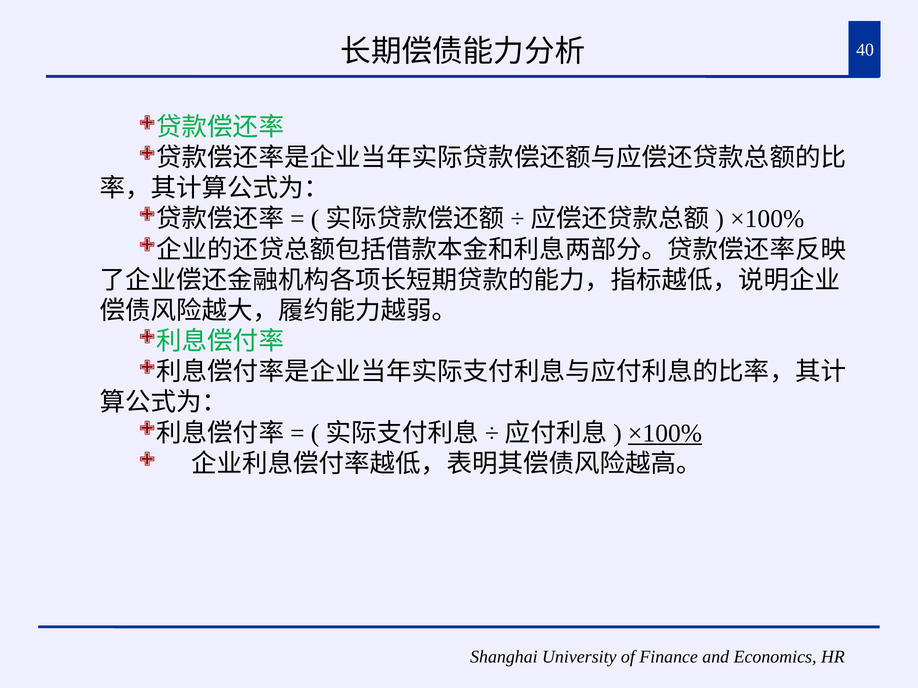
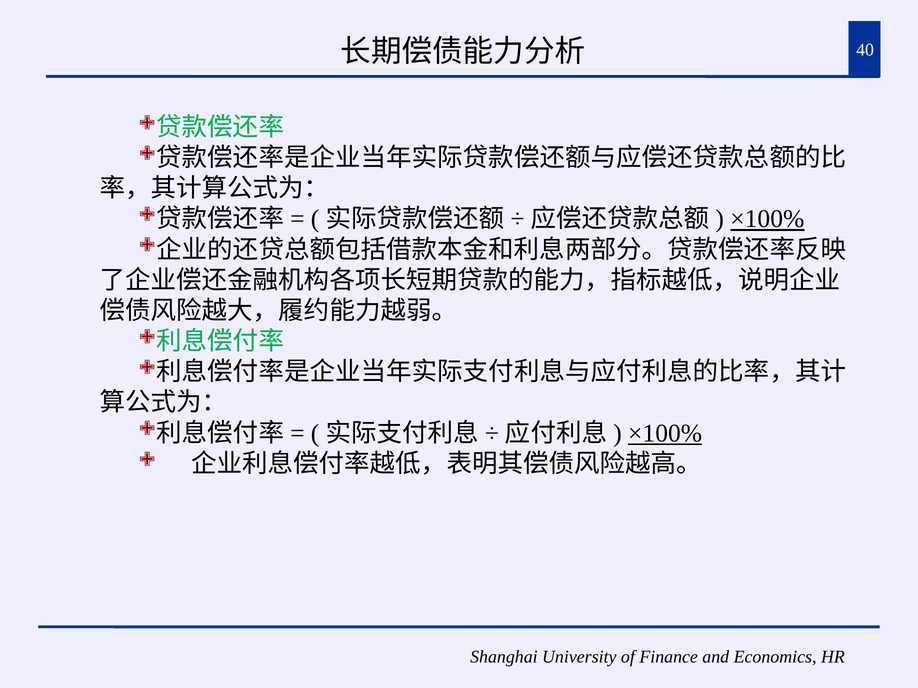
×100% underline: none -> present (767, 219)
